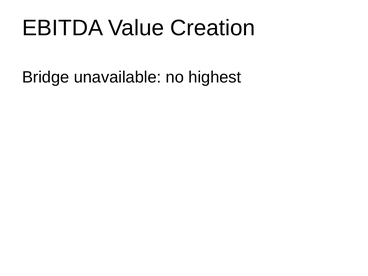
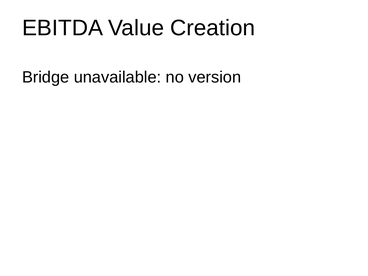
highest: highest -> version (215, 77)
